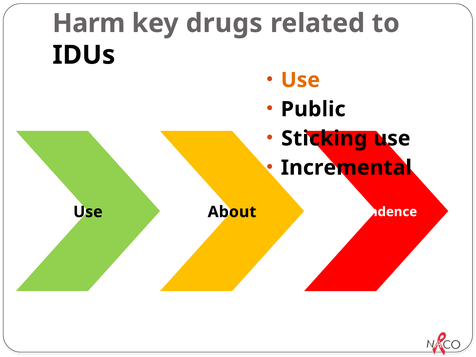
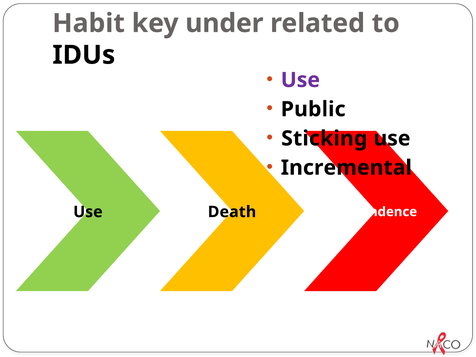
Harm: Harm -> Habit (89, 23)
drugs: drugs -> under (224, 23)
Use colour: orange -> purple (300, 80)
About: About -> Death (232, 212)
